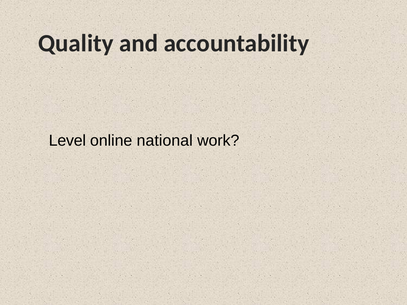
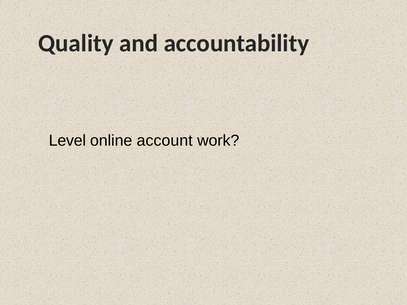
national: national -> account (165, 141)
